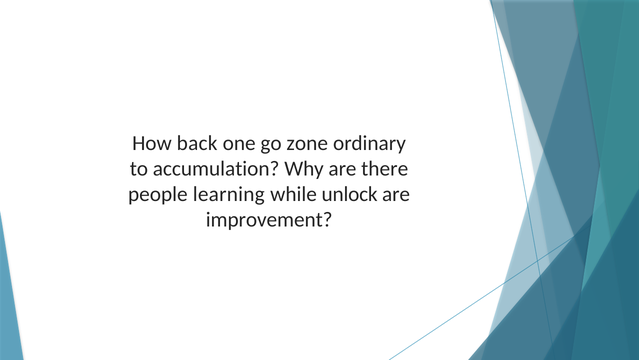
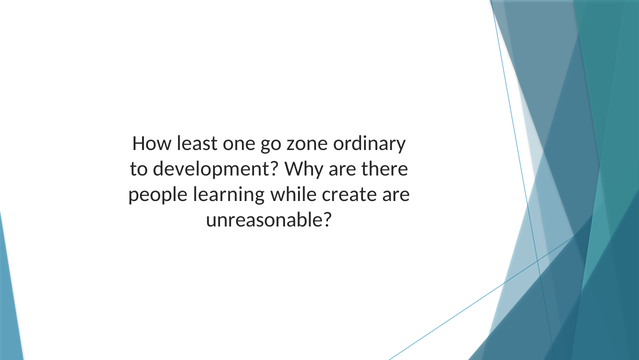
back: back -> least (197, 143)
accumulation: accumulation -> development (216, 168)
unlock: unlock -> create (349, 194)
improvement: improvement -> unreasonable (269, 220)
